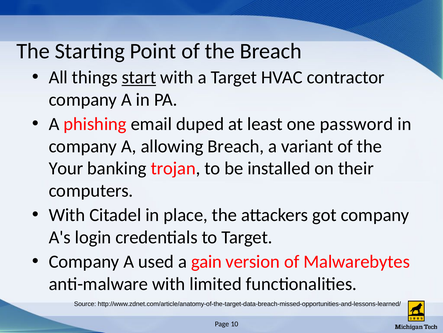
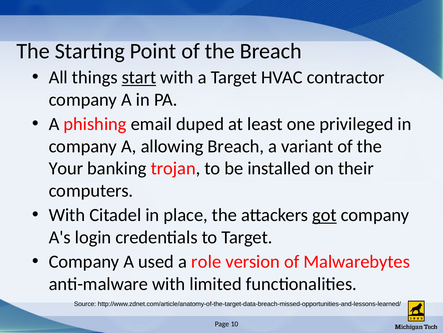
password: password -> privileged (357, 124)
got underline: none -> present (325, 215)
gain: gain -> role (206, 261)
